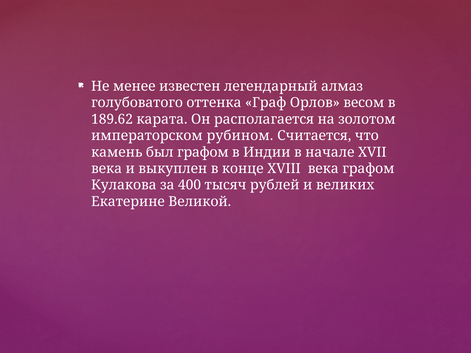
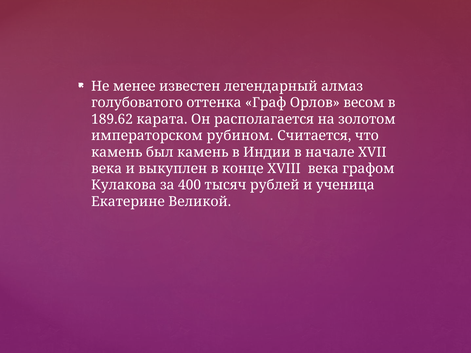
был графом: графом -> камень (203, 152)
великих: великих -> ученица (345, 185)
